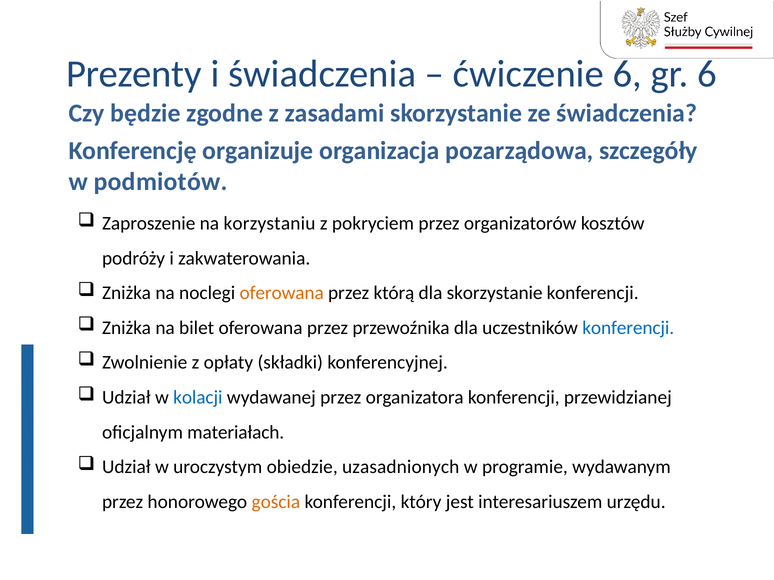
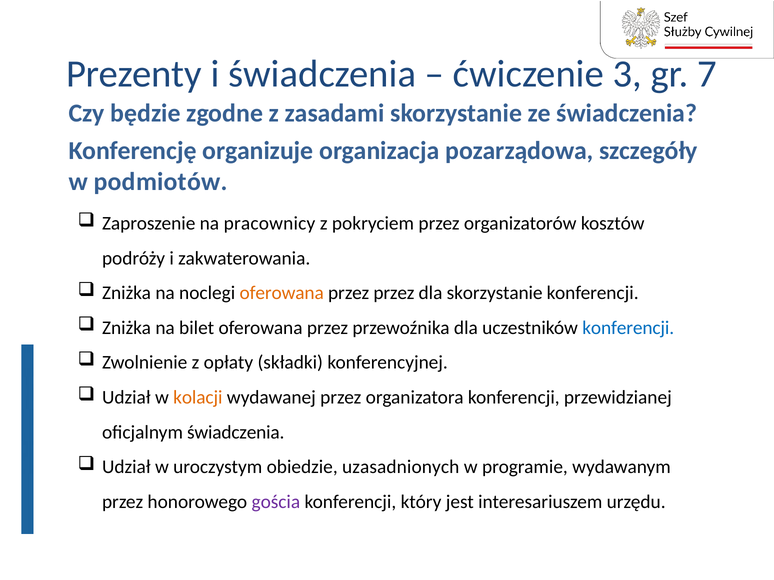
ćwiczenie 6: 6 -> 3 (627, 74)
gr 6: 6 -> 7 (707, 74)
korzystaniu: korzystaniu -> pracownicy (269, 224)
przez którą: którą -> przez (394, 293)
kolacji colour: blue -> orange (198, 398)
oficjalnym materiałach: materiałach -> świadczenia (236, 433)
gościa colour: orange -> purple (276, 502)
